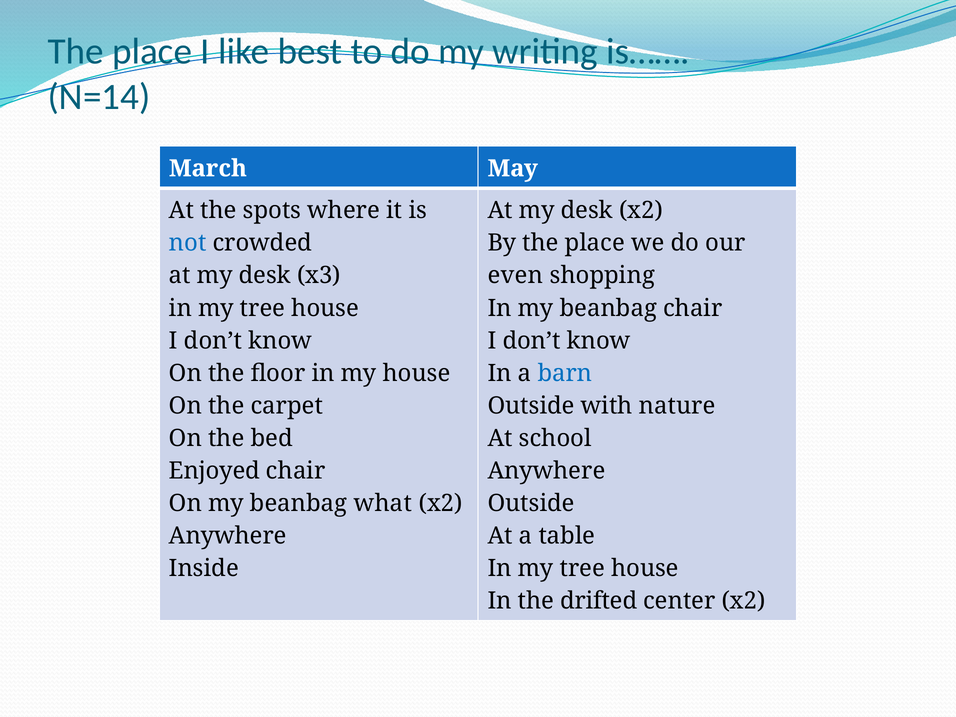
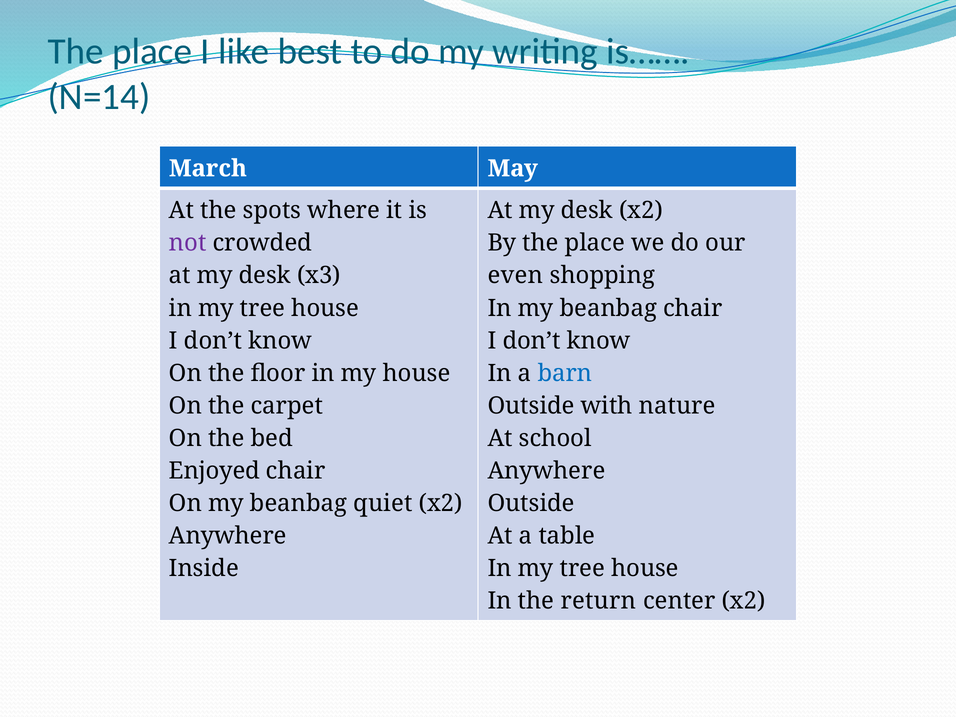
not colour: blue -> purple (188, 243)
what: what -> quiet (383, 503)
drifted: drifted -> return (599, 601)
